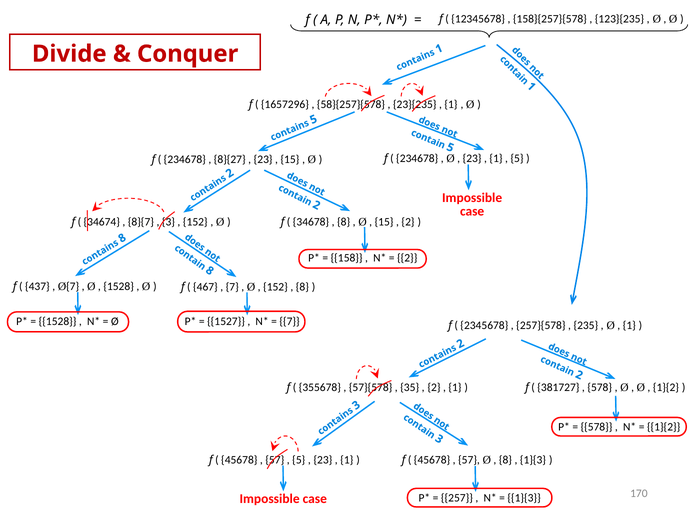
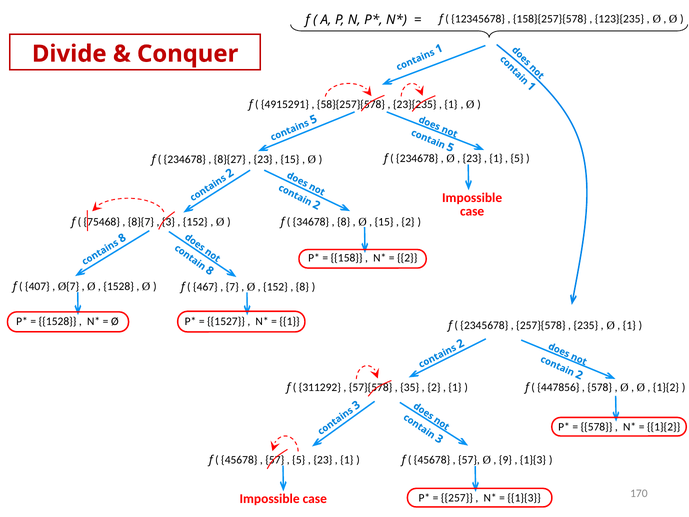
1657296: 1657296 -> 4915291 (285, 104)
34674: 34674 -> 75468 (102, 222)
437: 437 -> 407 (37, 286)
7: 7 -> 1 (290, 321)
355678: 355678 -> 311292 (320, 387)
381727: 381727 -> 447856 (558, 387)
8: 8 -> 9 (505, 460)
